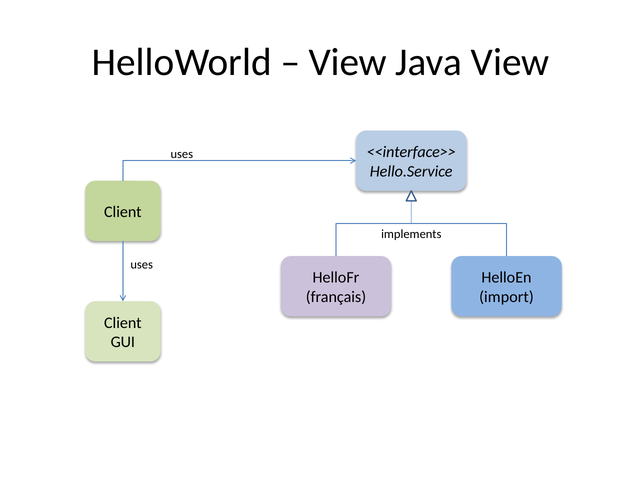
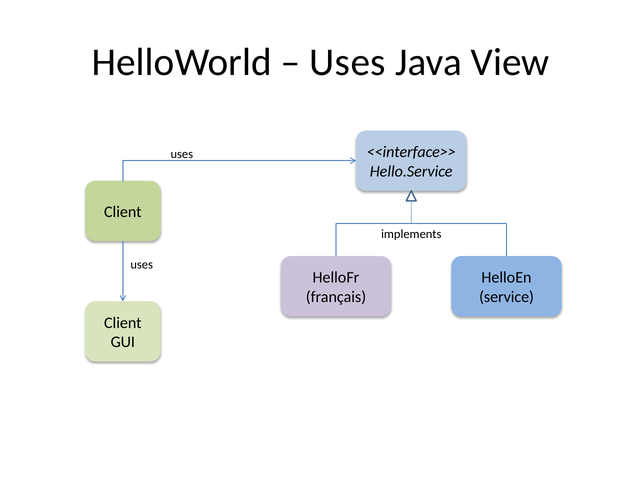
View: View -> Uses (348, 62)
import: import -> service (507, 297)
